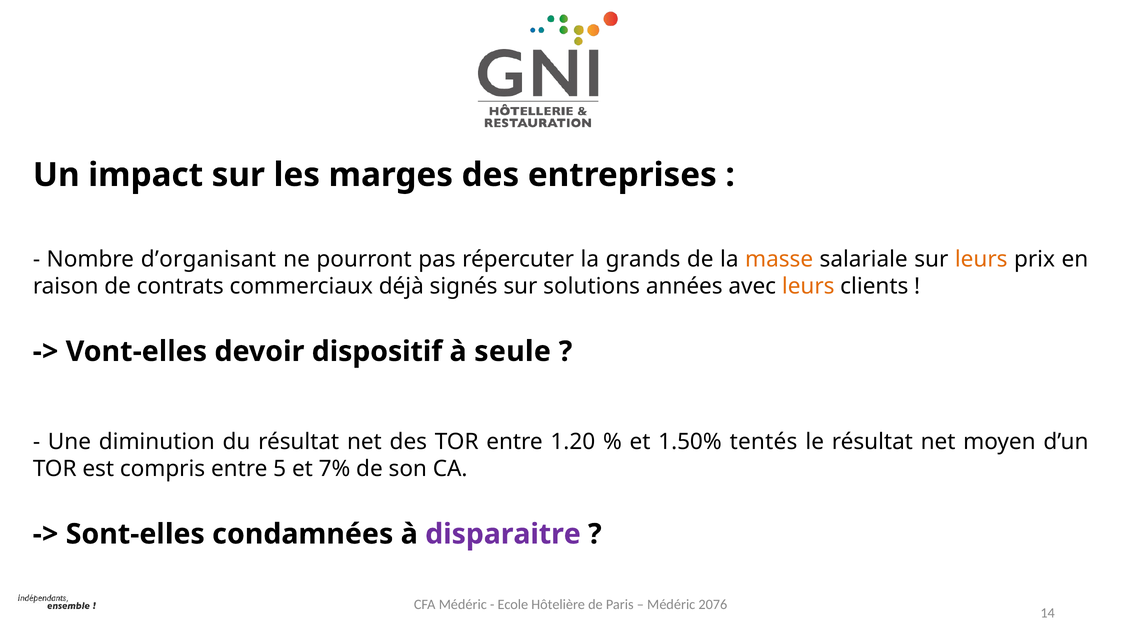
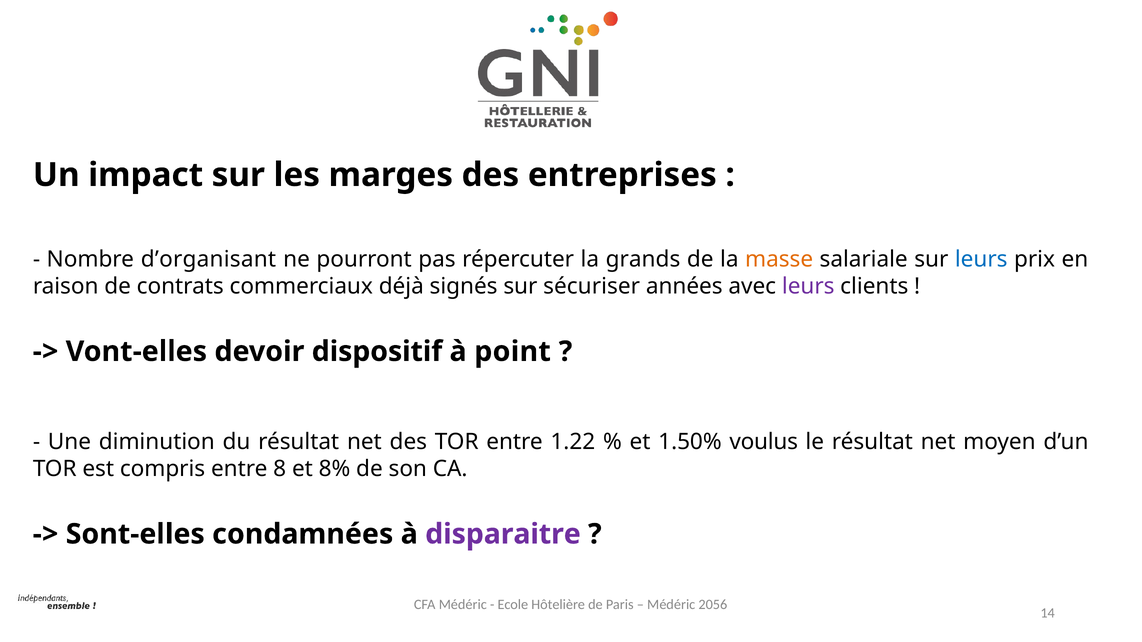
leurs colour: orange -> blue (981, 259)
solutions: solutions -> sécuriser (592, 286)
leurs colour: orange -> purple (808, 286)
seule: seule -> point (513, 352)
1.20: 1.20 -> 1.22 (573, 442)
tentés: tentés -> voulus (764, 442)
5: 5 -> 8 (280, 469)
7%: 7% -> 8% (335, 469)
2076: 2076 -> 2056 (713, 605)
